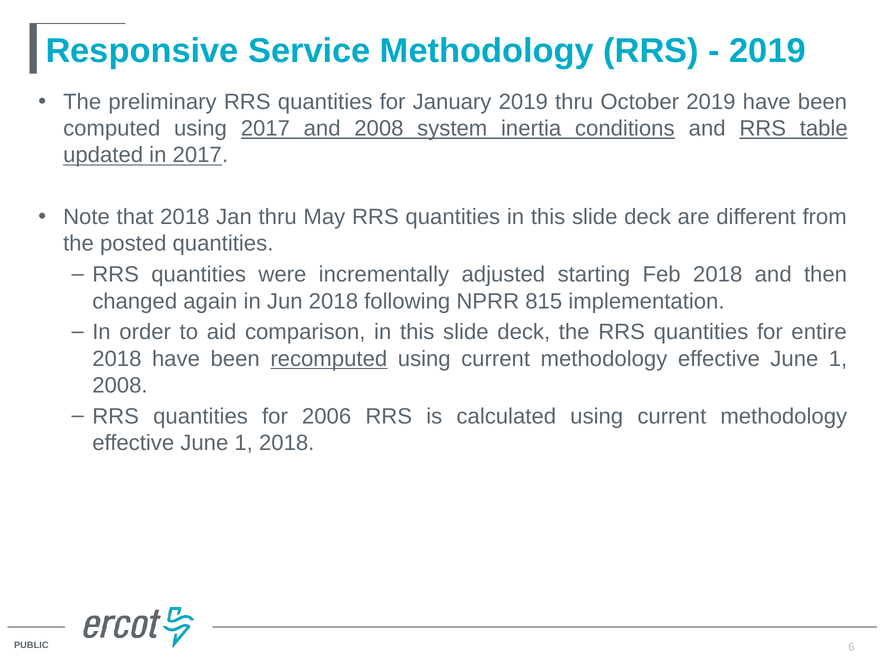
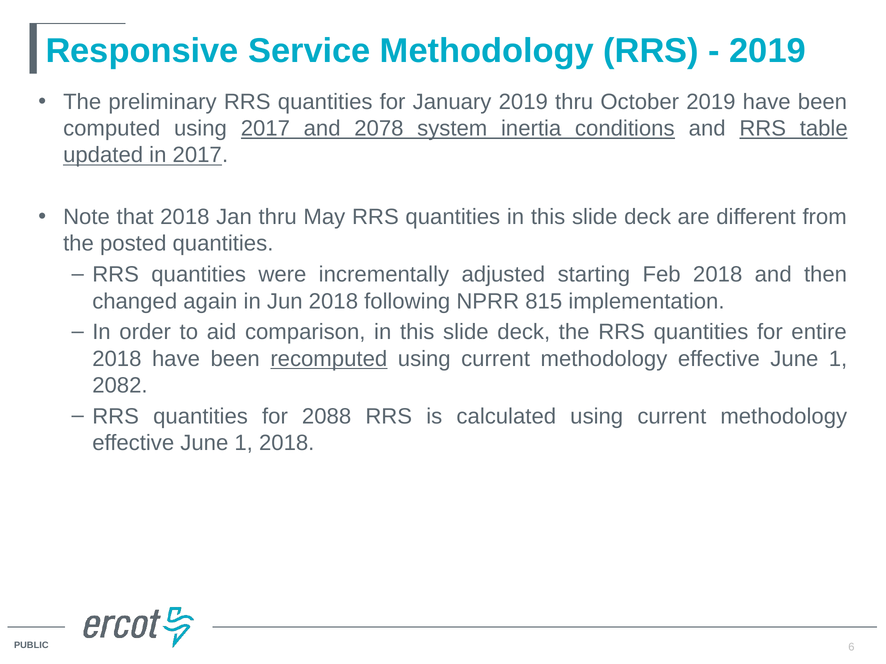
and 2008: 2008 -> 2078 (379, 129)
2008: 2008 -> 2082 (120, 386)
2006: 2006 -> 2088 (327, 417)
